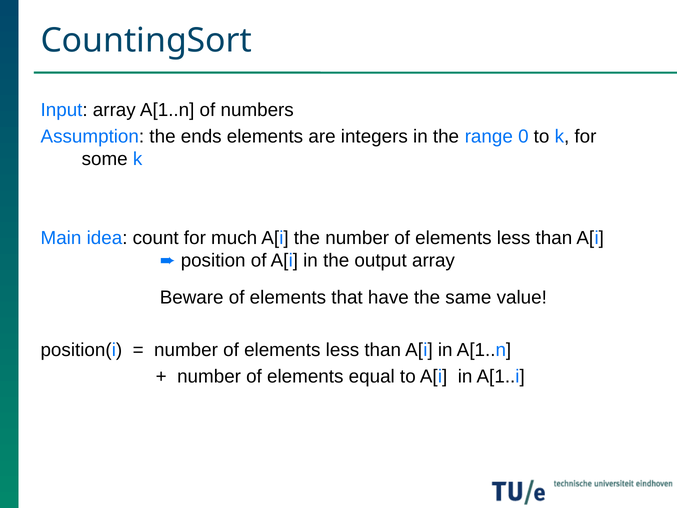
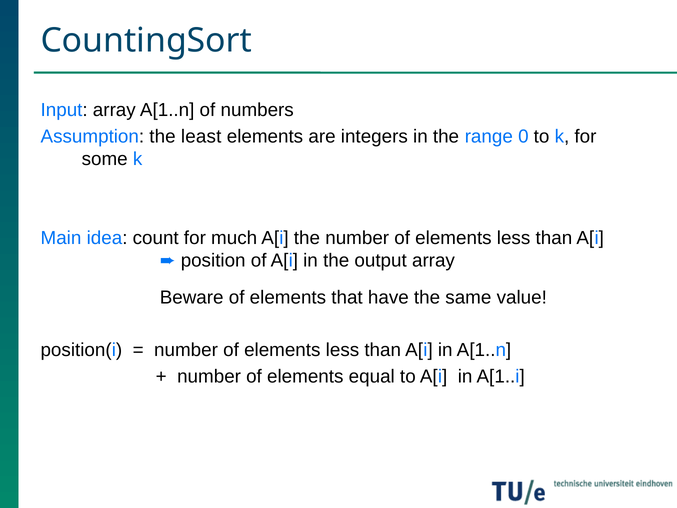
ends: ends -> least (201, 136)
